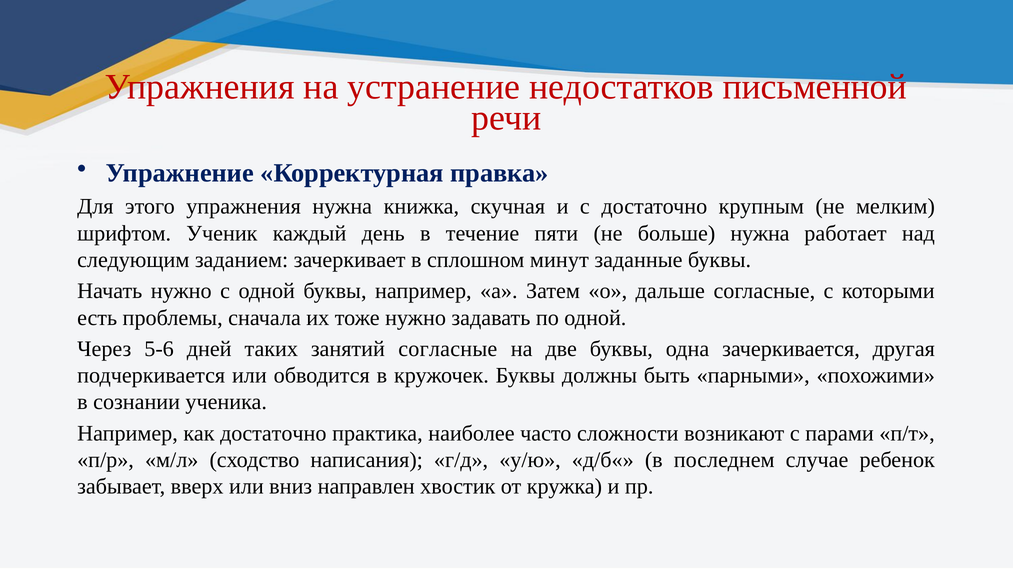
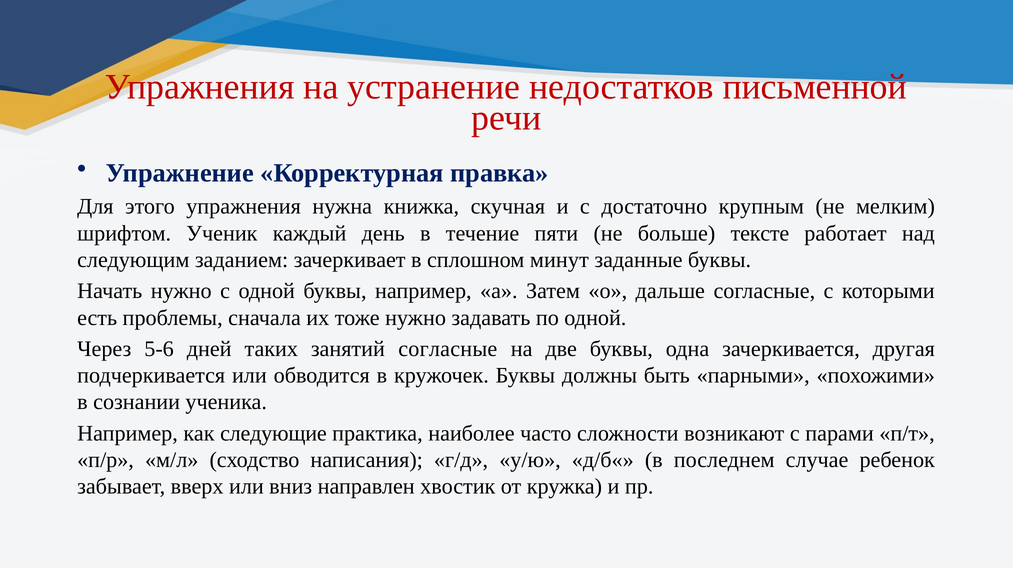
больше нужна: нужна -> тексте (760, 233)
как достаточно: достаточно -> следующие (273, 433)
